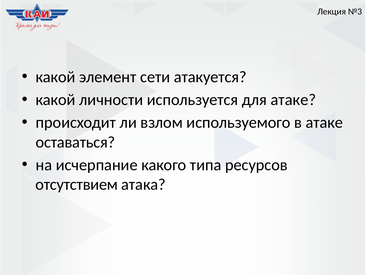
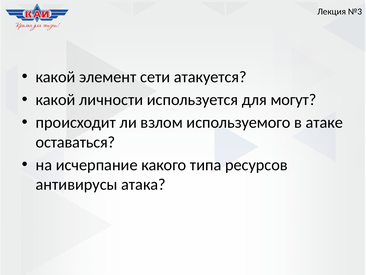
для атаке: атаке -> могут (293, 100)
отсутствием: отсутствием -> антивирусы (77, 184)
